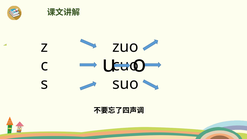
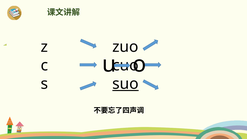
suo underline: none -> present (125, 84)
